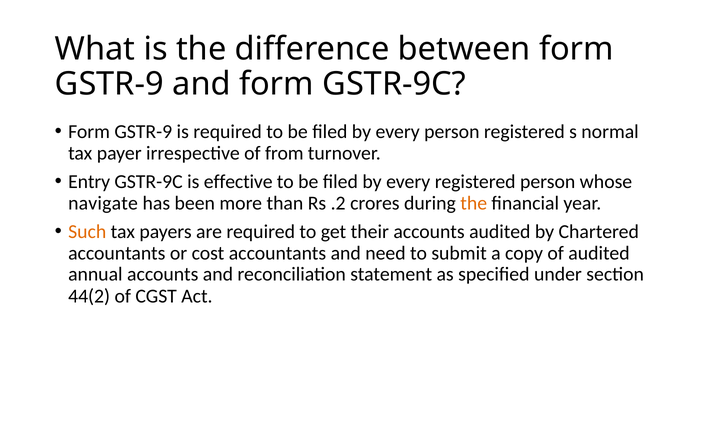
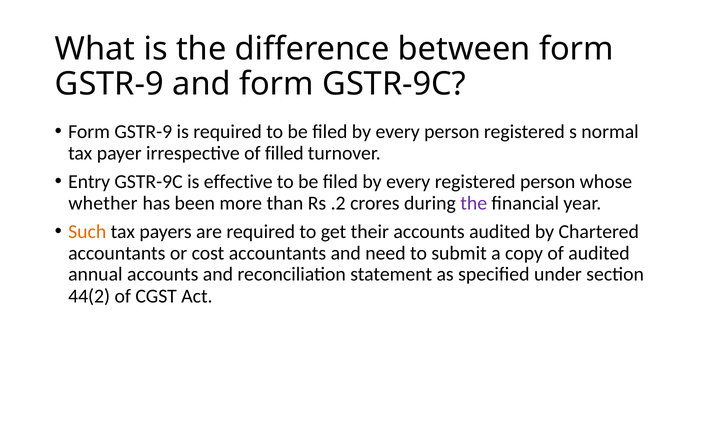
from: from -> filled (284, 153)
navigate: navigate -> whether (103, 203)
the colour: orange -> purple (474, 203)
